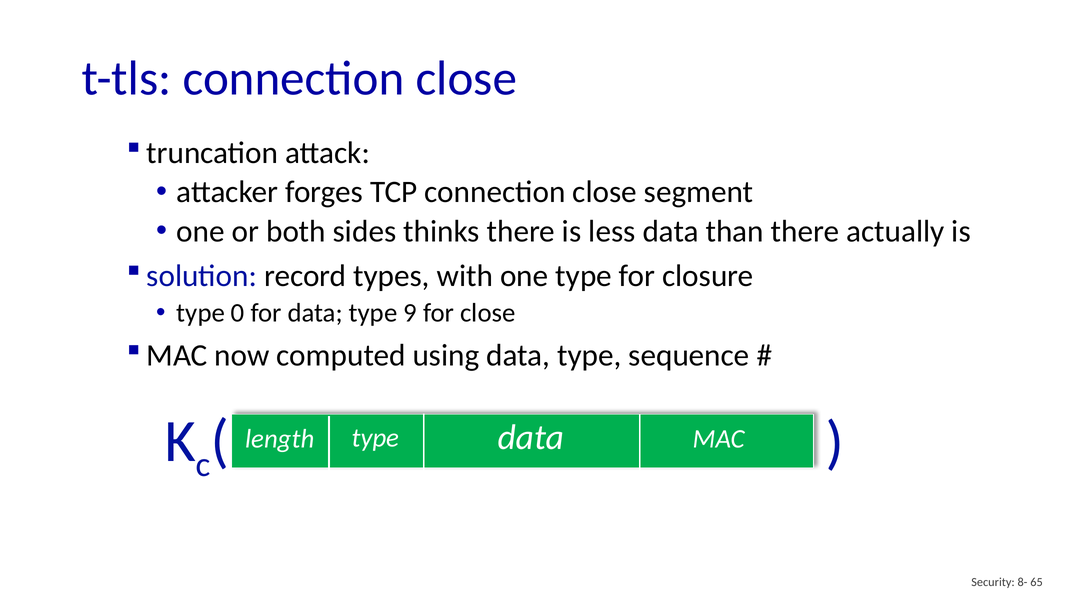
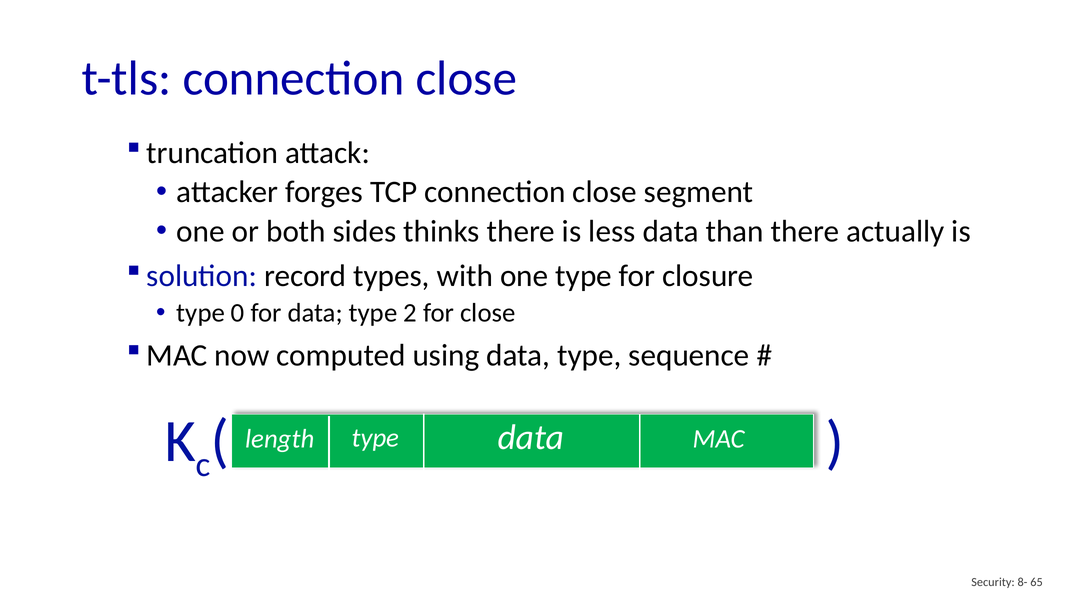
9: 9 -> 2 (410, 313)
